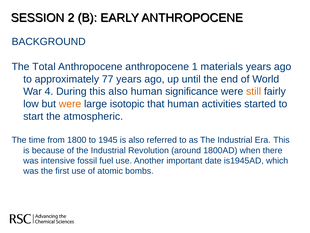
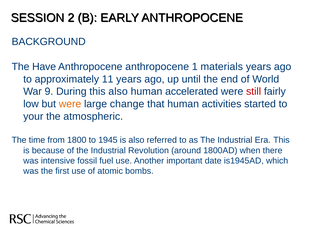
Total: Total -> Have (44, 67)
77: 77 -> 11 (108, 79)
4: 4 -> 9 (49, 91)
significance: significance -> accelerated (192, 91)
still colour: orange -> red (254, 91)
isotopic: isotopic -> change (127, 104)
start: start -> your (33, 116)
